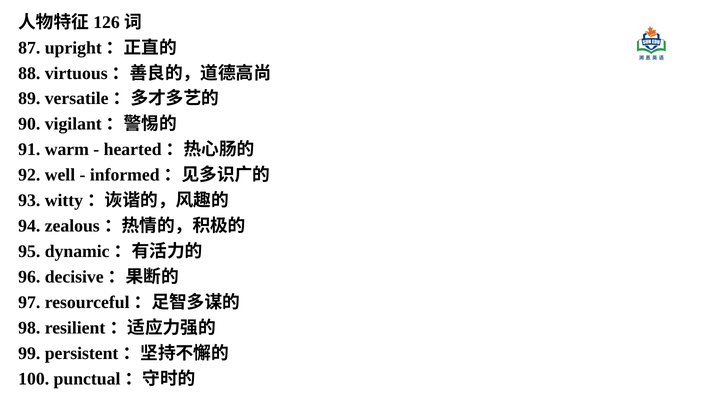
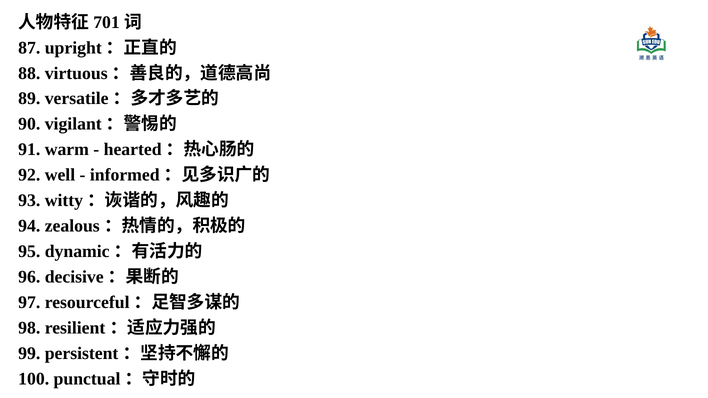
126: 126 -> 701 (107, 22)
